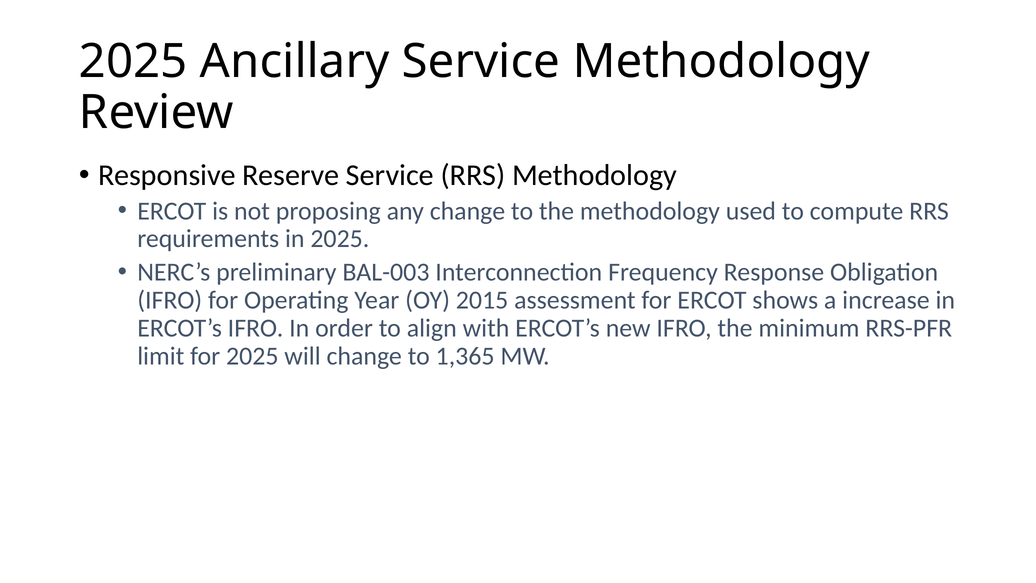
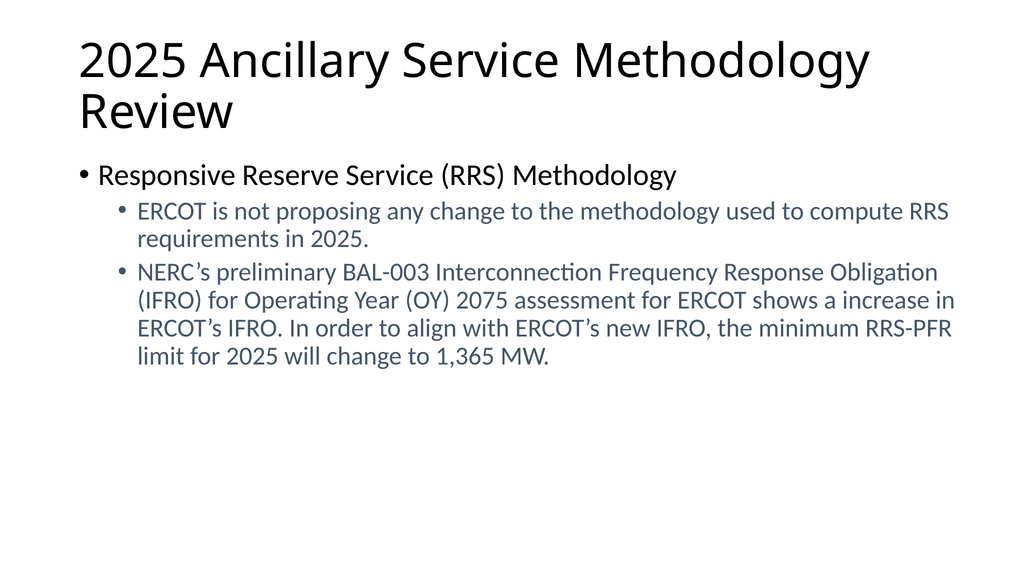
2015: 2015 -> 2075 (482, 300)
